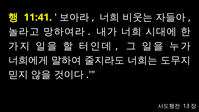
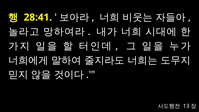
11:41: 11:41 -> 28:41 (38, 17)
